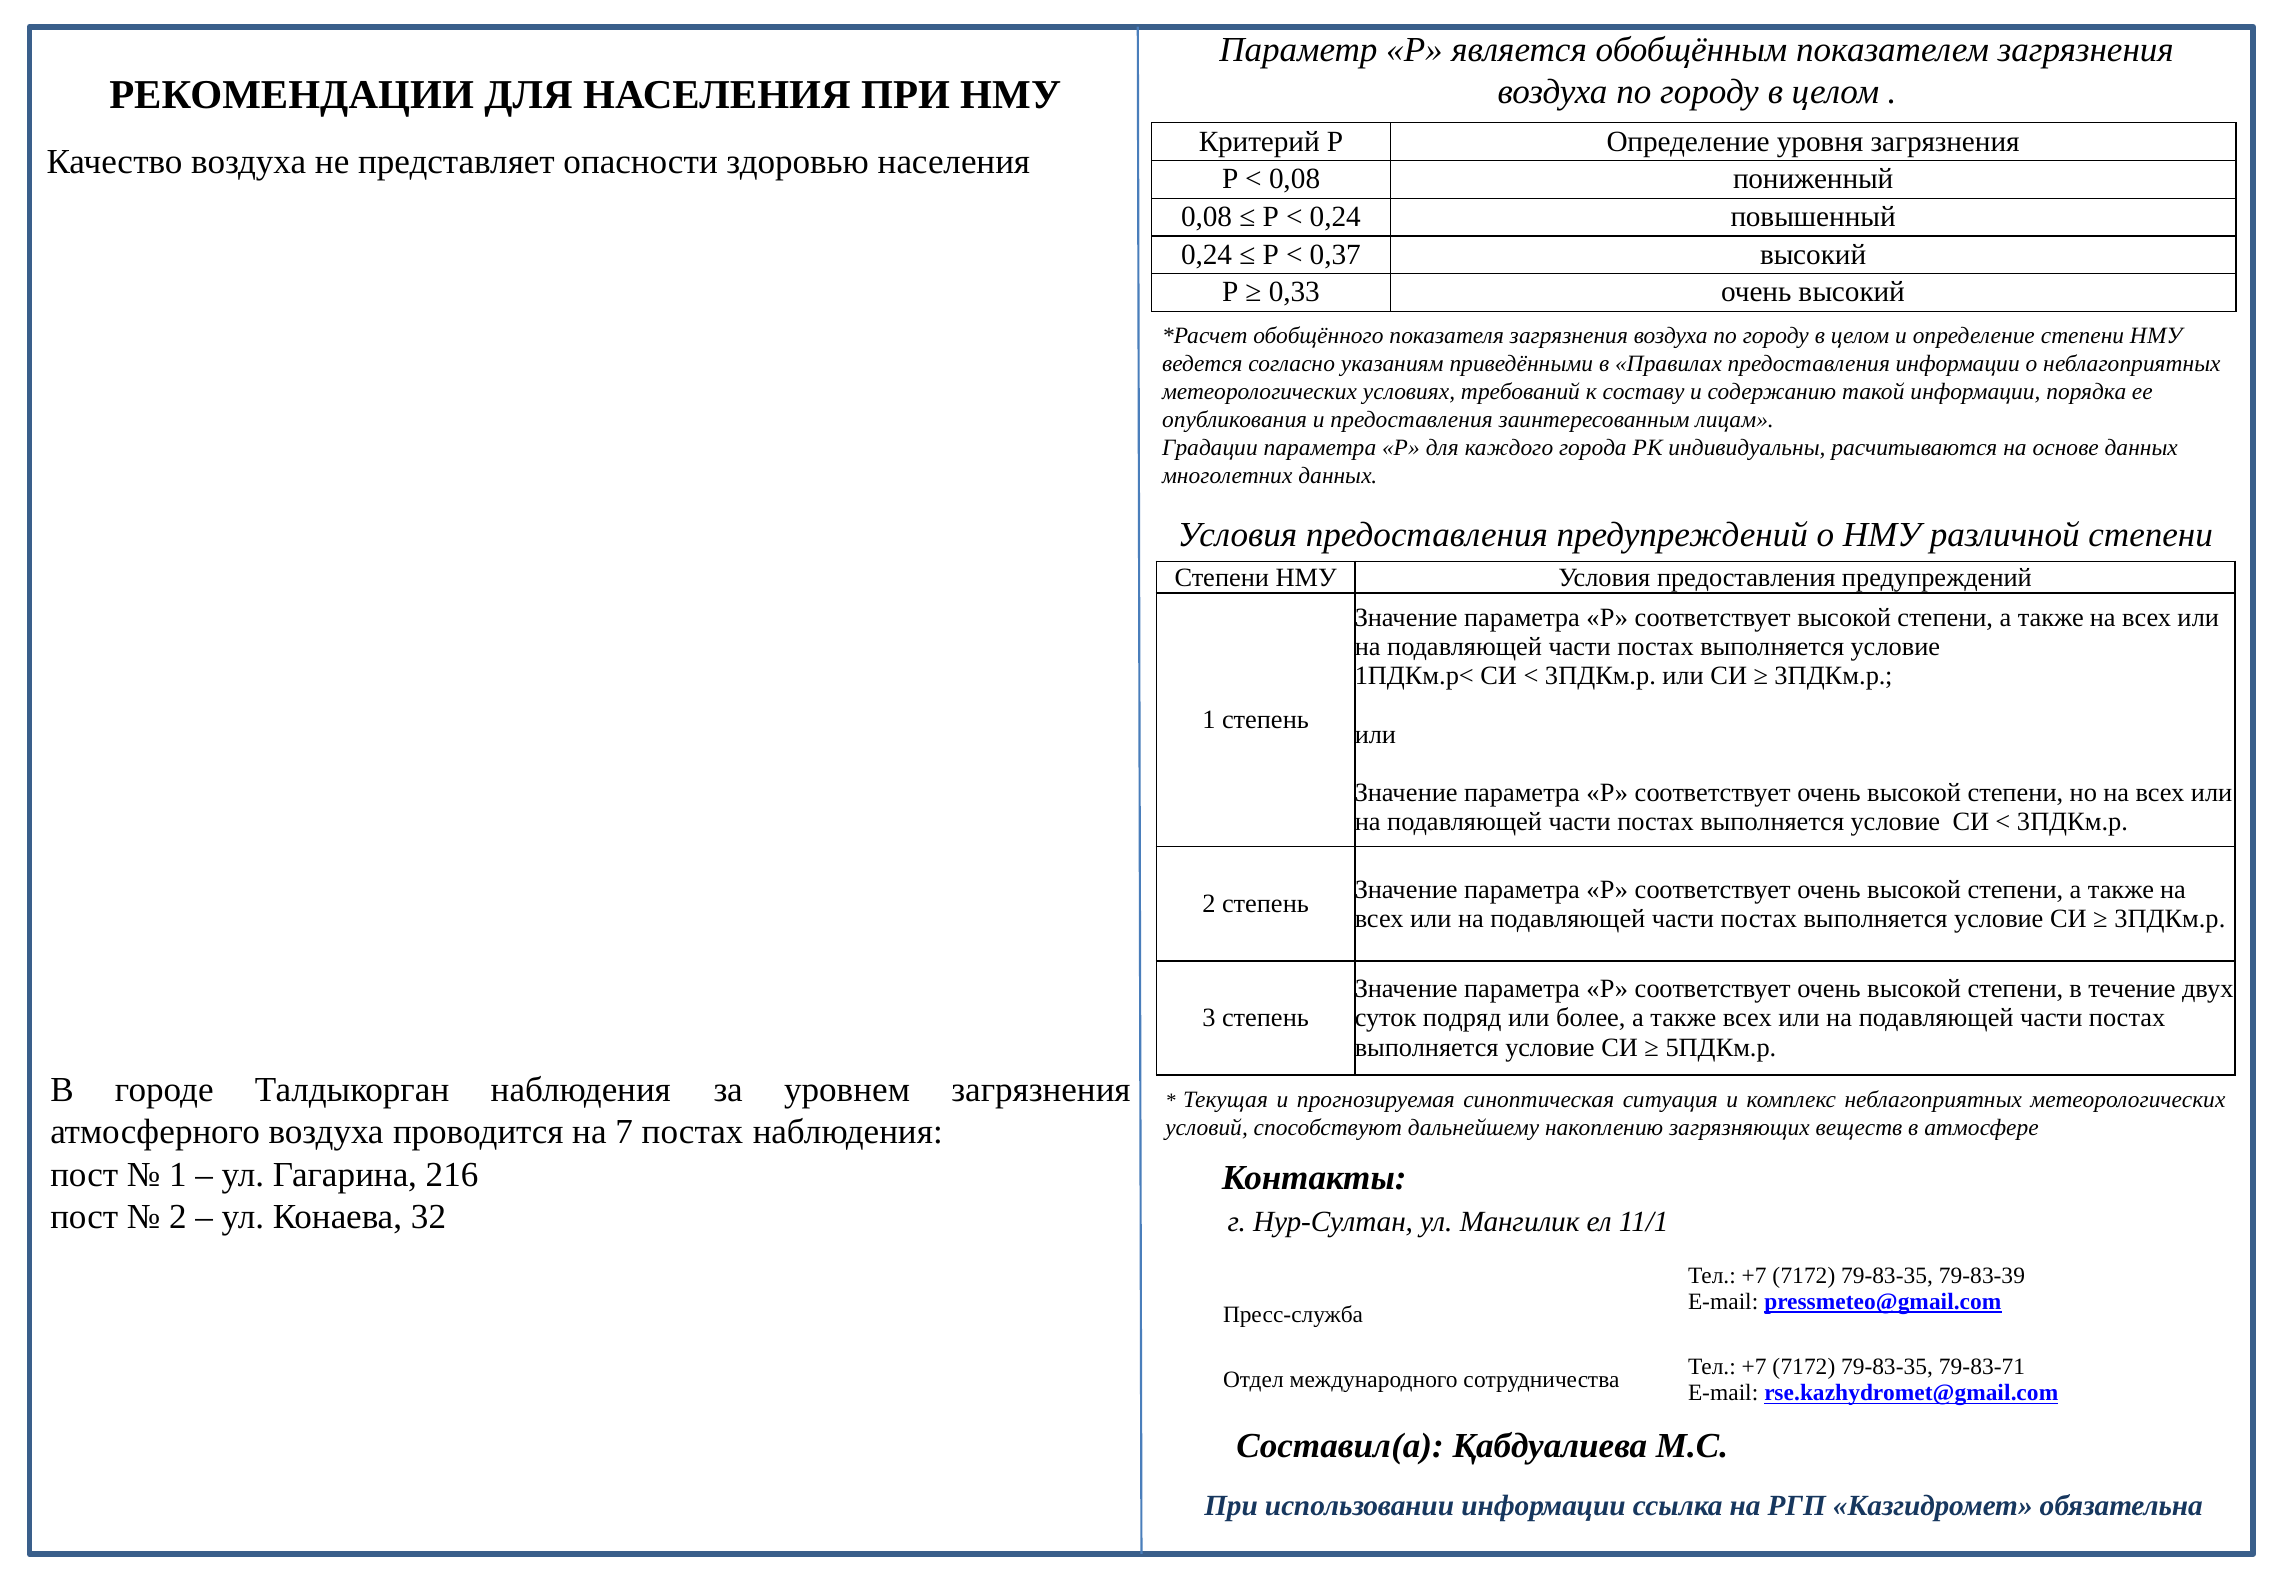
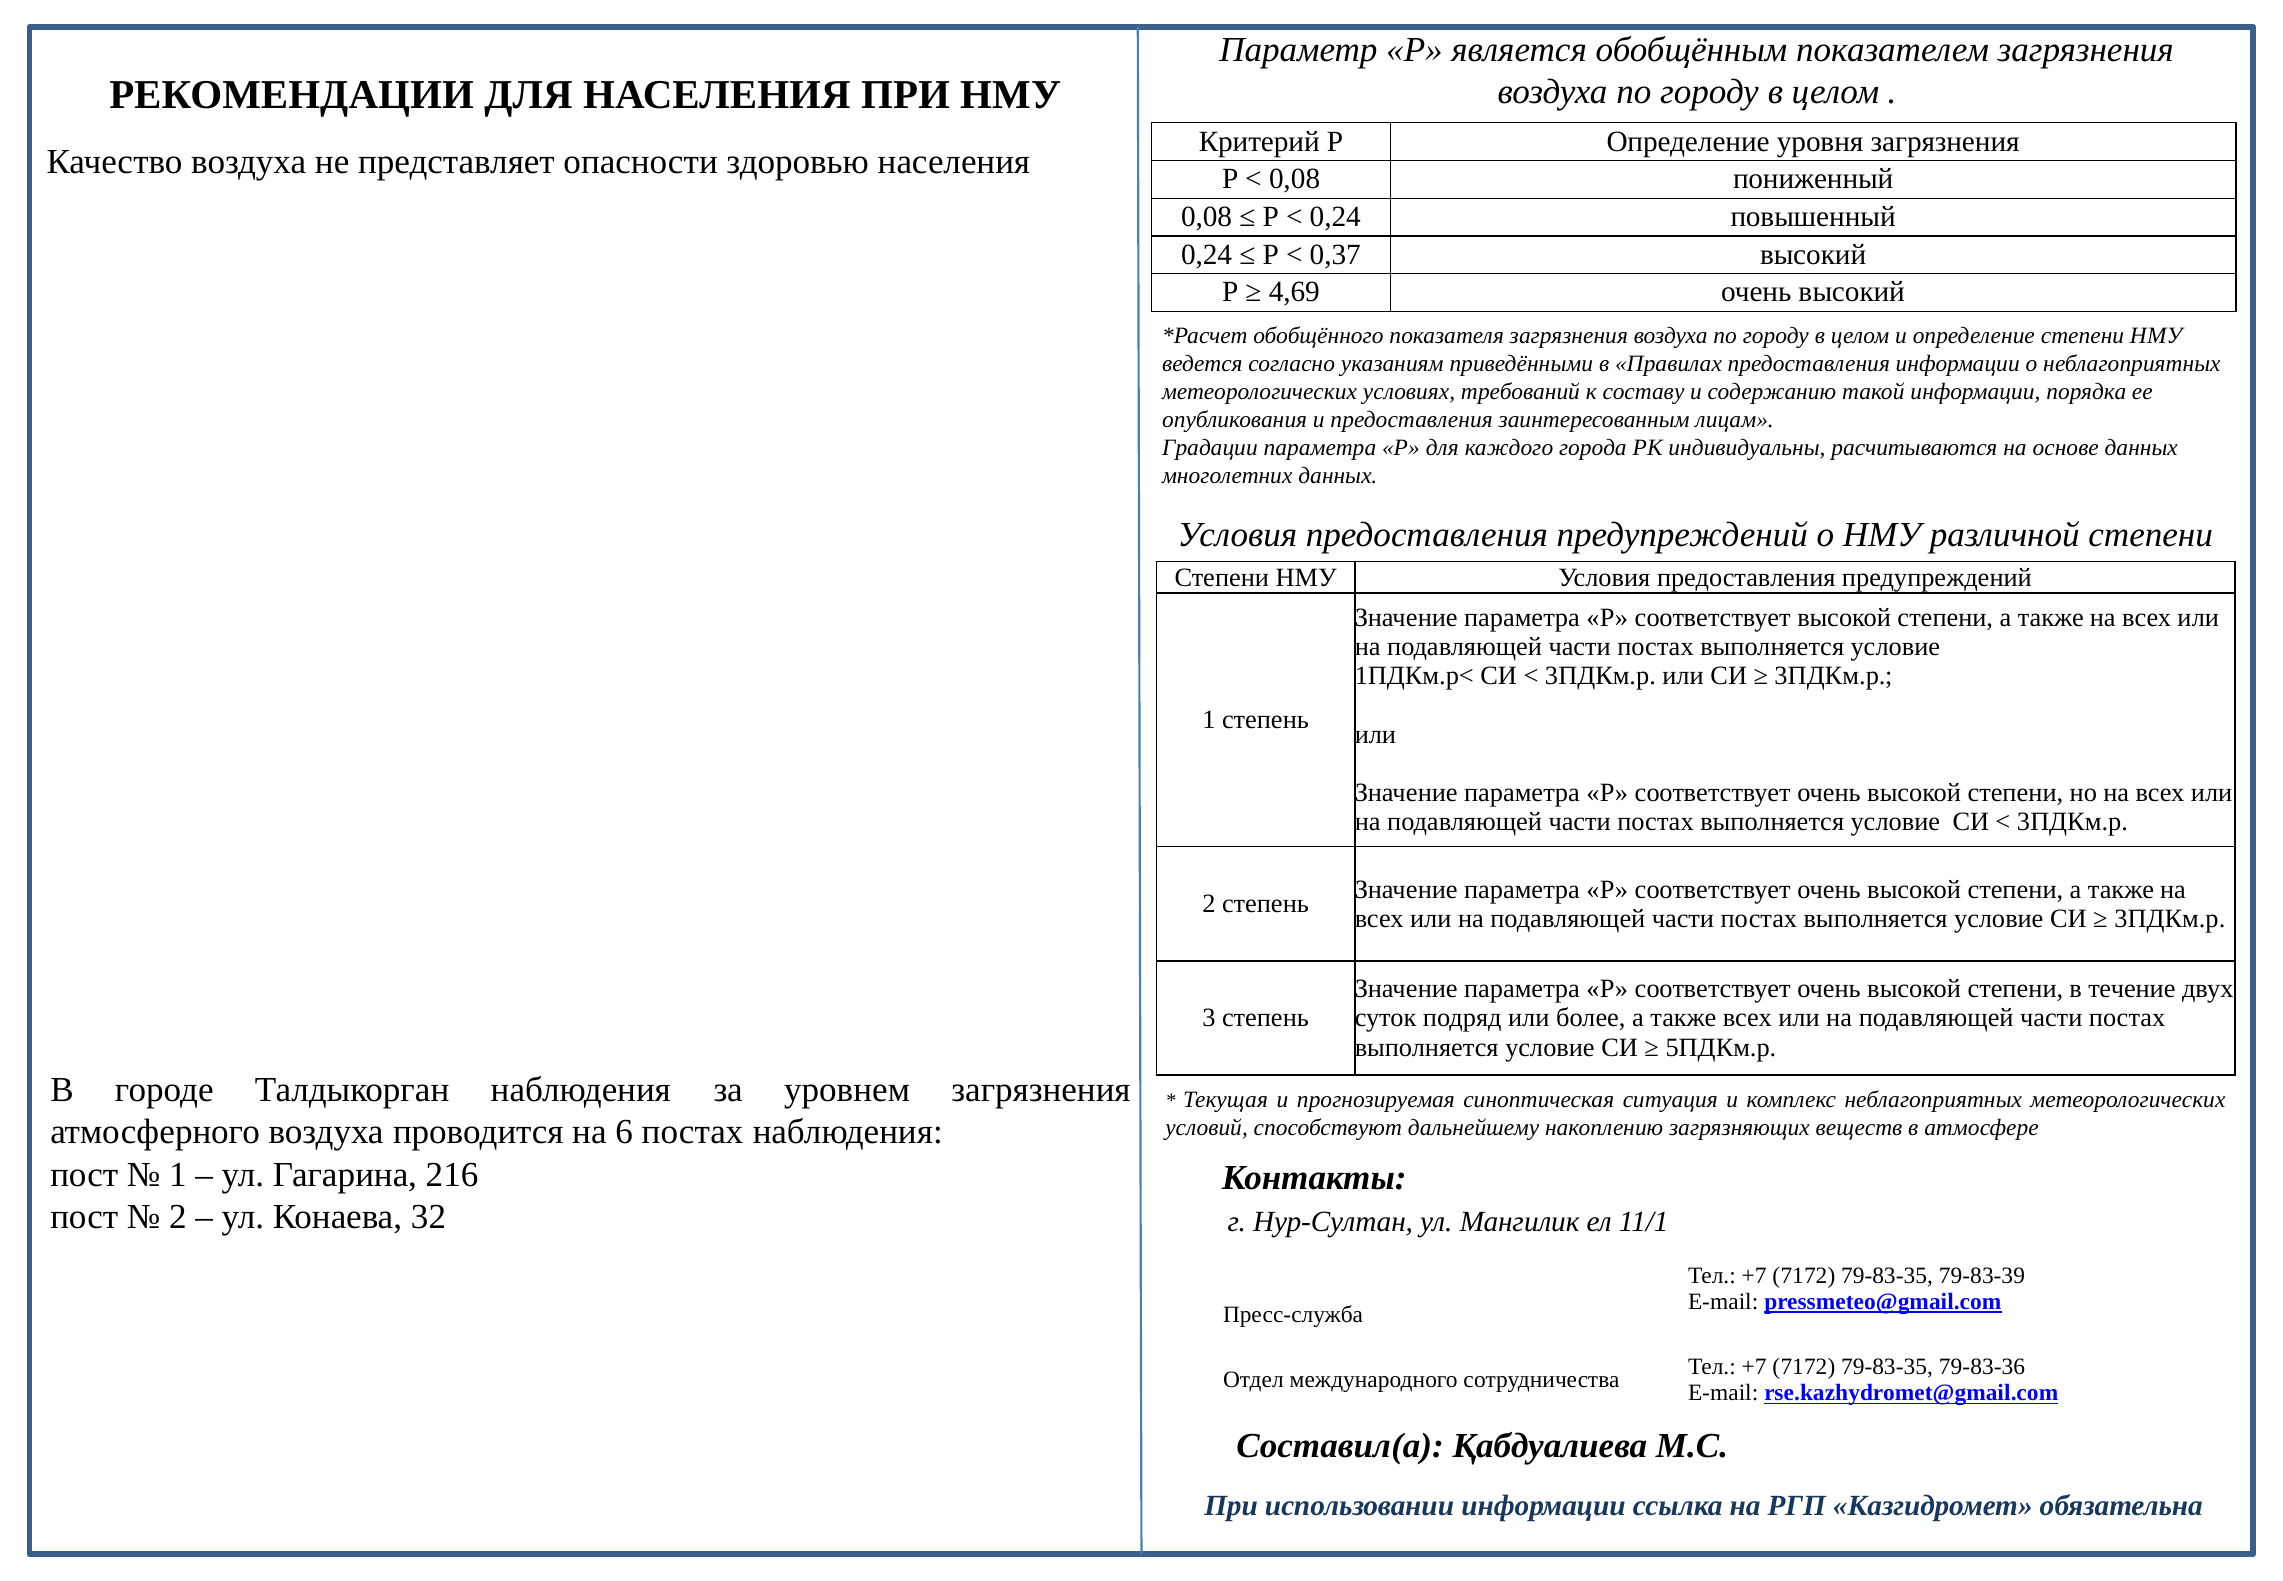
0,33: 0,33 -> 4,69 (1294, 292)
7: 7 -> 6 (624, 1132)
79-83-71: 79-83-71 -> 79-83-36 (1982, 1366)
